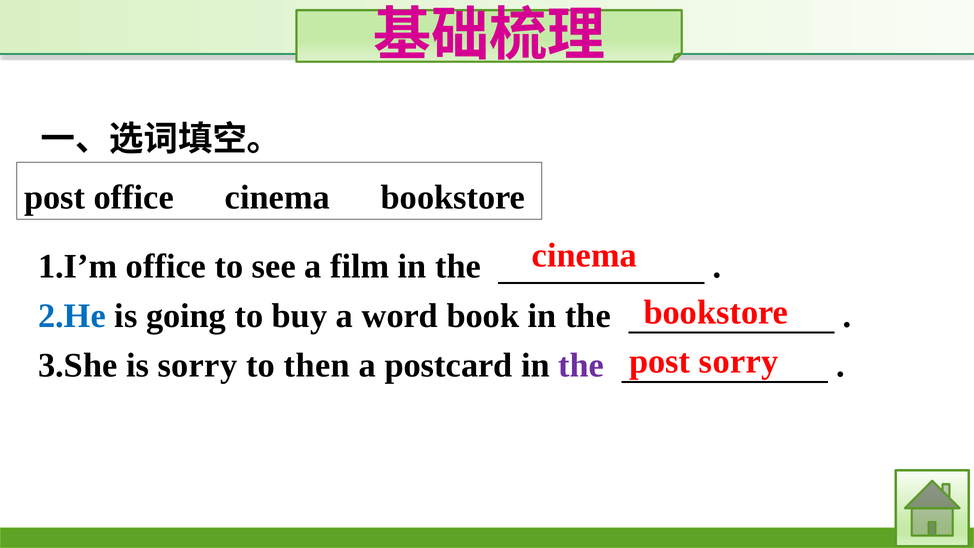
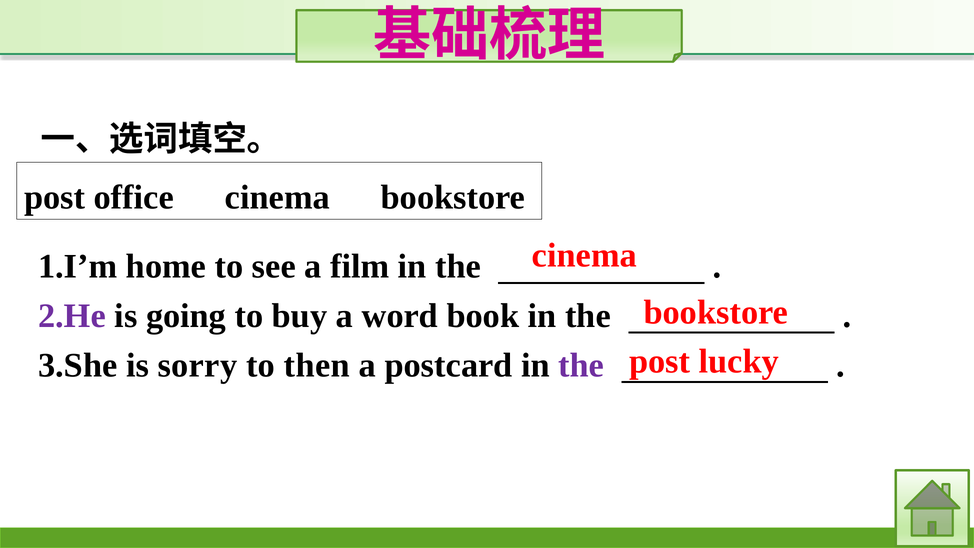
1.I’m office: office -> home (166, 266)
2.He colour: blue -> purple (72, 316)
post sorry: sorry -> lucky (739, 361)
